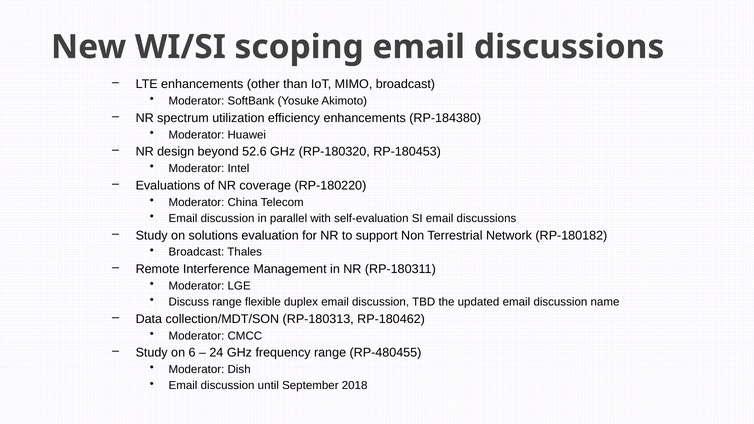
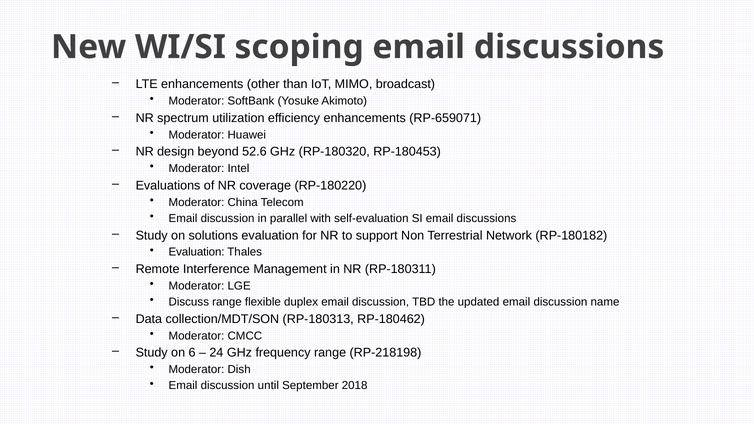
RP‑184380: RP‑184380 -> RP‑659071 (445, 118)
Broadcast: Broadcast -> Evaluation (197, 252)
RP-480455: RP-480455 -> RP-218198 (385, 353)
